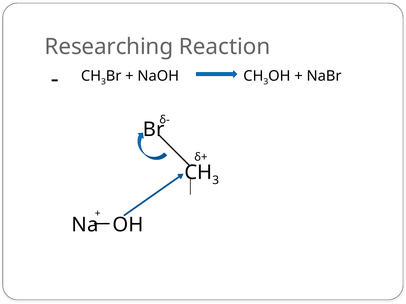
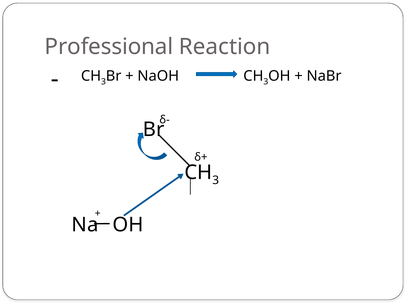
Researching: Researching -> Professional (109, 47)
